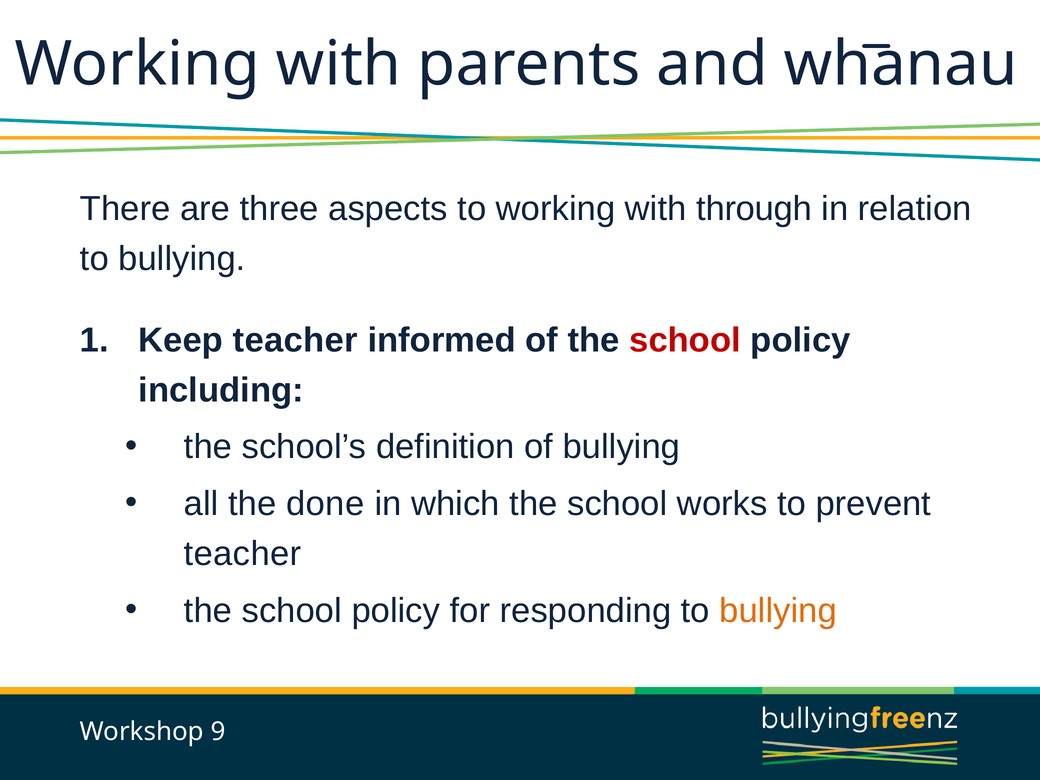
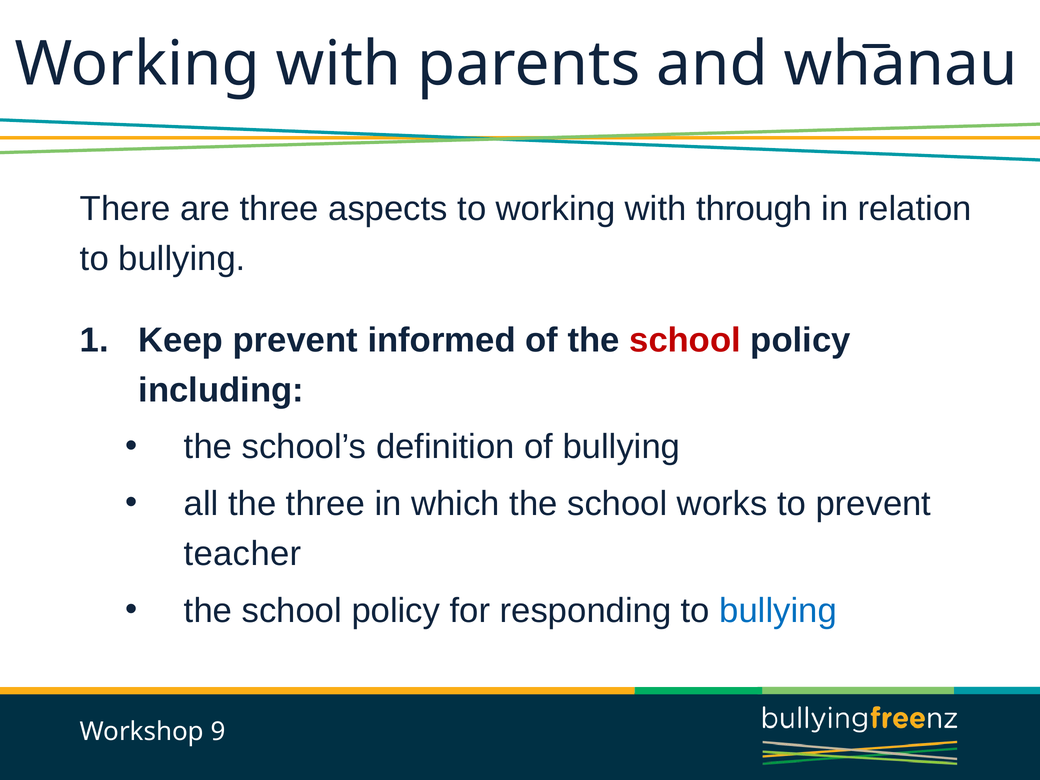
Keep teacher: teacher -> prevent (295, 340)
the done: done -> three (325, 504)
bullying colour: orange -> blue (778, 611)
